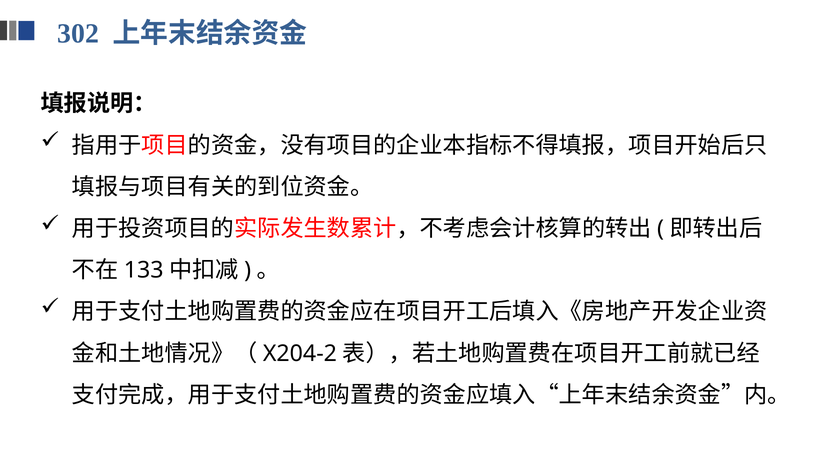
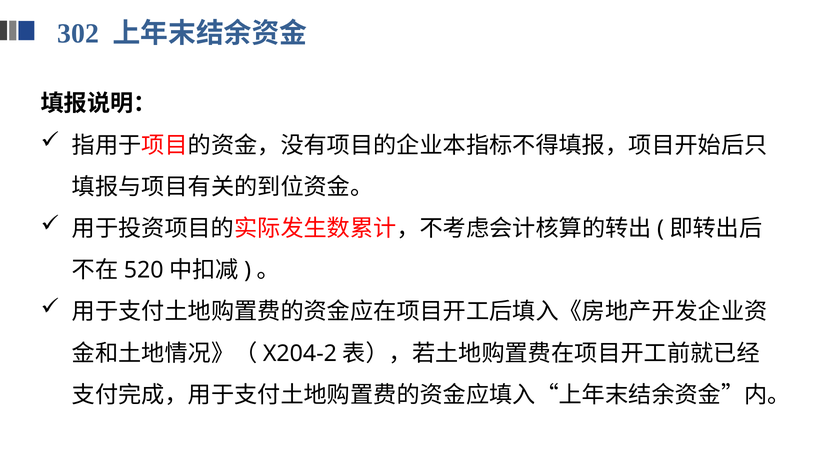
133: 133 -> 520 (144, 271)
